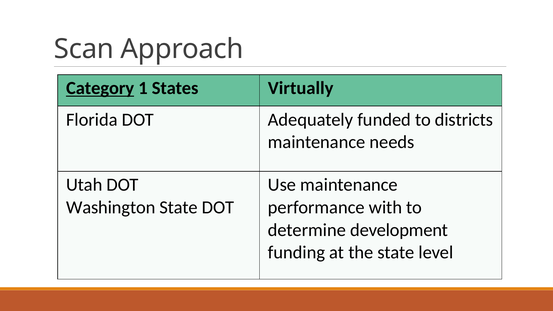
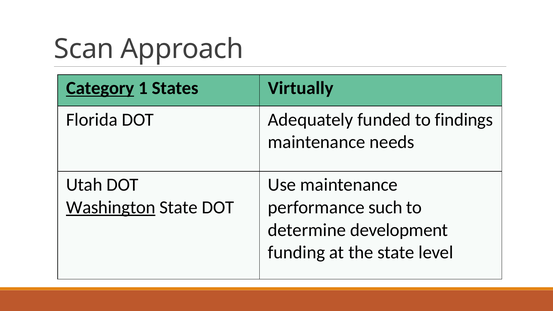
districts: districts -> findings (464, 120)
Washington underline: none -> present (111, 207)
with: with -> such (386, 207)
